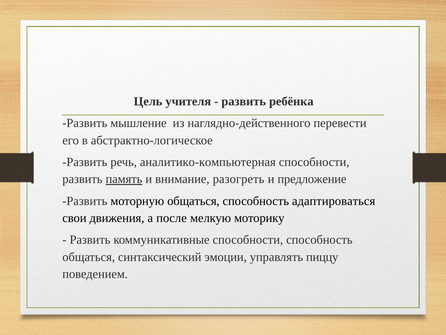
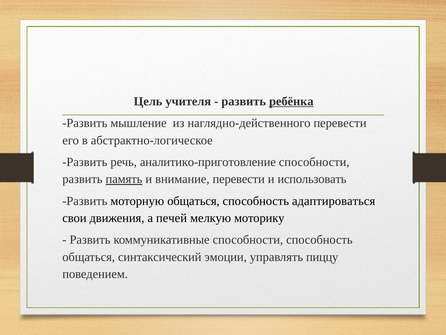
ребёнка underline: none -> present (291, 101)
аналитико-компьютерная: аналитико-компьютерная -> аналитико-приготовление (208, 162)
внимание разогреть: разогреть -> перевести (239, 179)
предложение: предложение -> использовать (312, 179)
после: после -> печей (172, 218)
